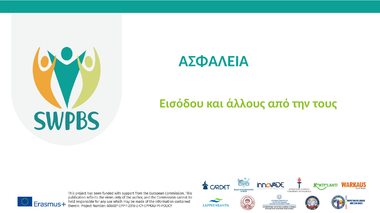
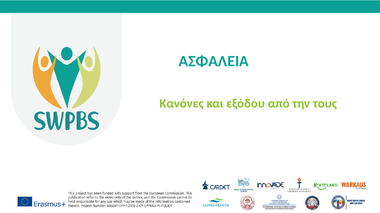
Εισόδου: Εισόδου -> Κανόνες (182, 104)
άλλους: άλλους -> εξόδου (246, 104)
